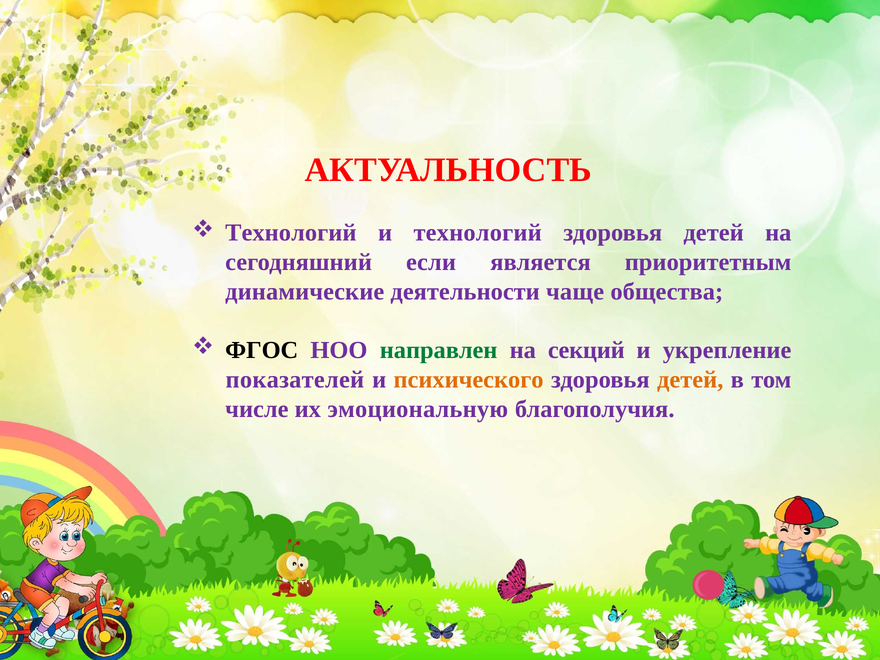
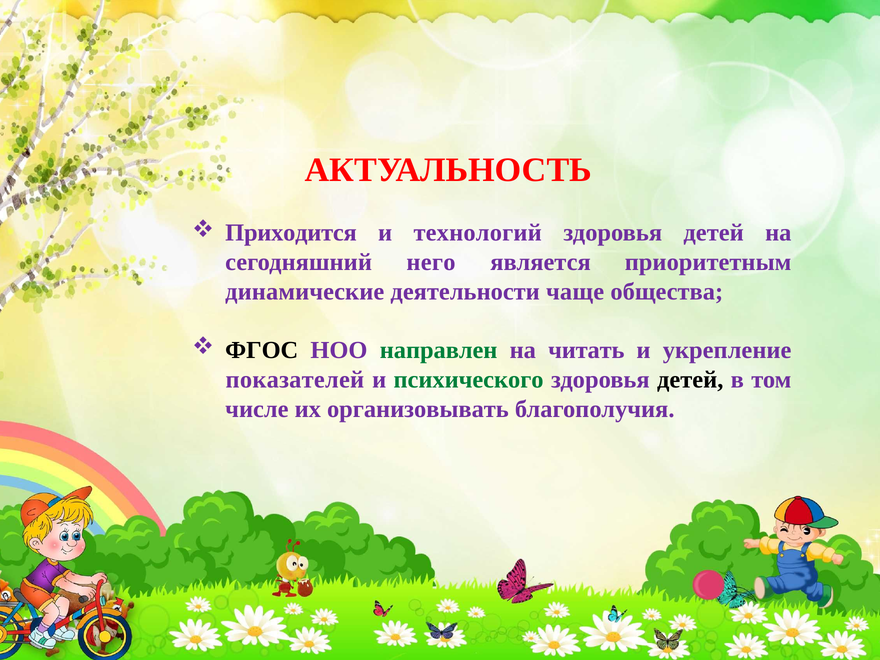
Технологий: Технологий -> Приходится (291, 233)
если: если -> него (431, 262)
секций: секций -> читать (586, 350)
психического colour: orange -> green (469, 380)
детей colour: orange -> black (690, 380)
эмоциональную: эмоциональную -> организовывать (418, 409)
